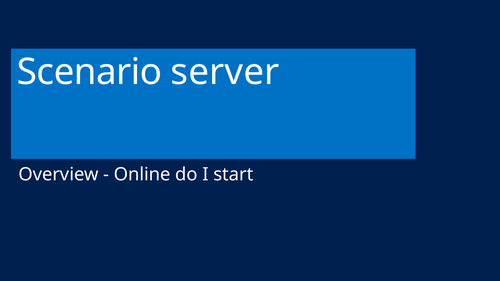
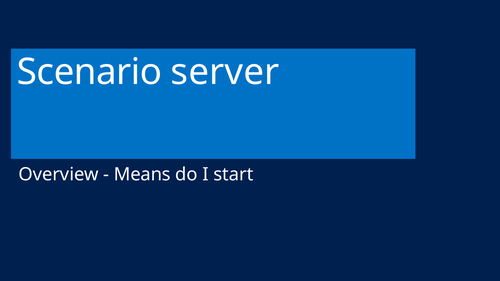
Online: Online -> Means (142, 175)
